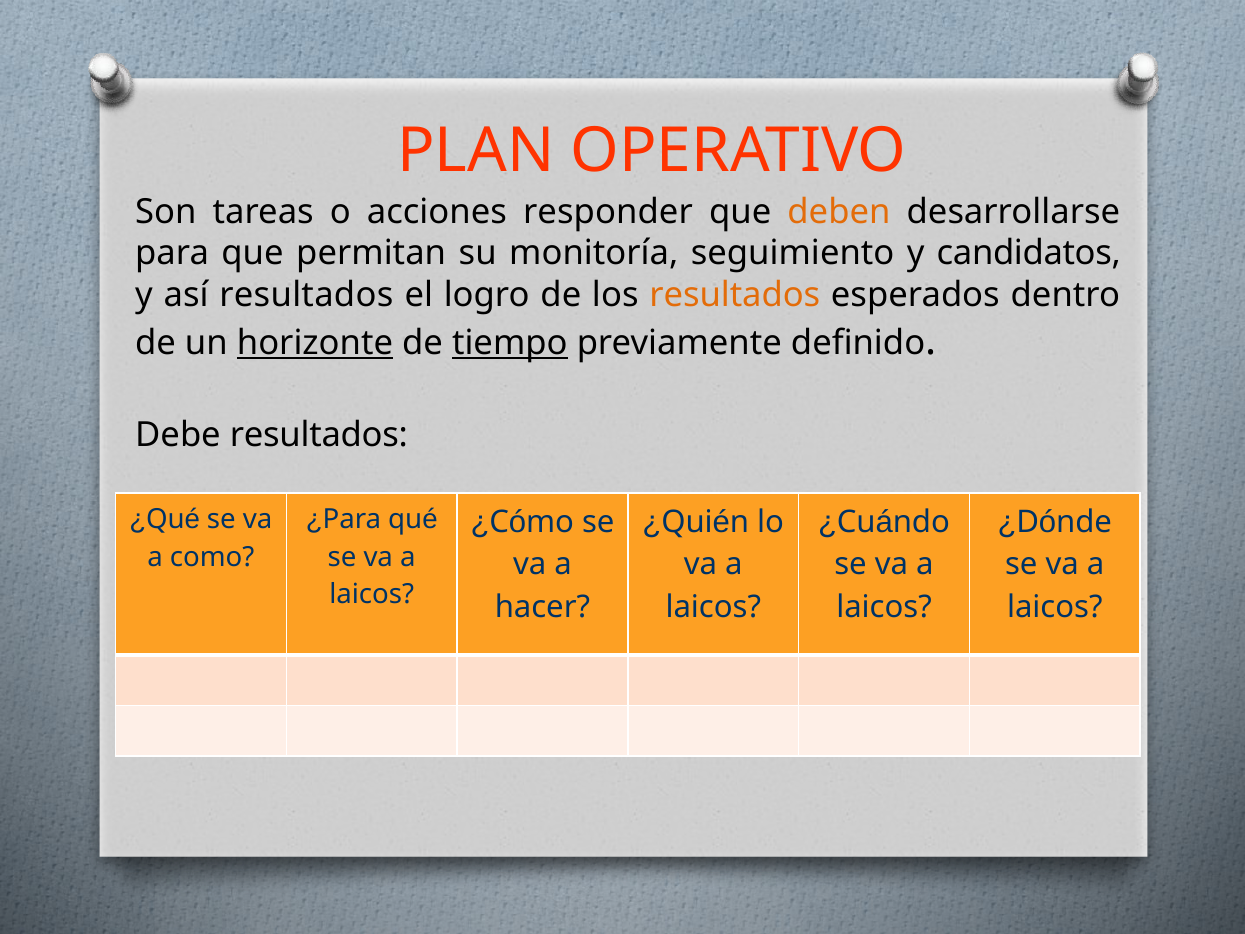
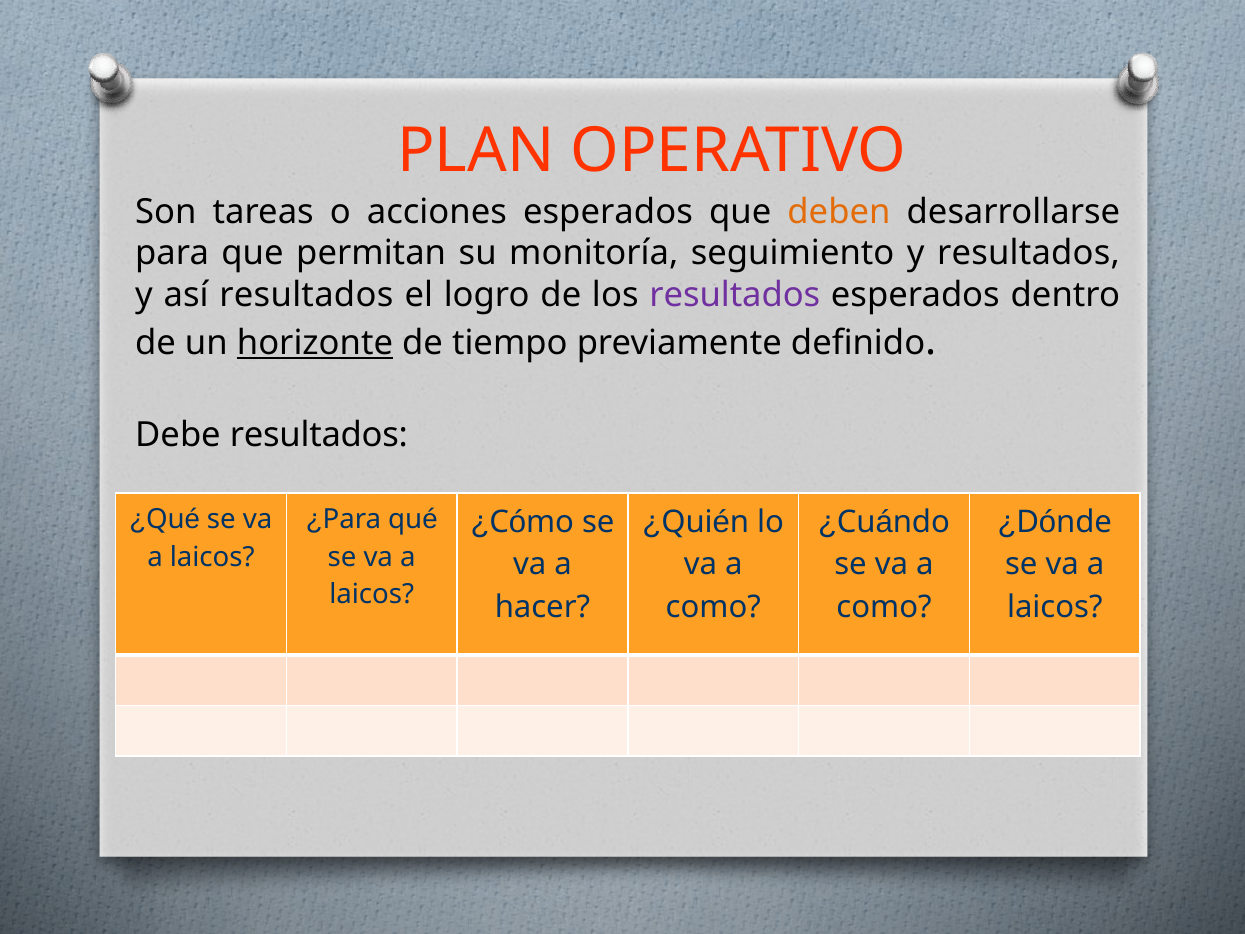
acciones responder: responder -> esperados (608, 212)
y candidatos: candidatos -> resultados (1028, 253)
resultados colour: orange -> purple (735, 295)
tiempo underline: present -> none (510, 343)
como: como -> laicos (212, 557)
laicos: laicos -> como (713, 607)
laicos: laicos -> como (884, 607)
